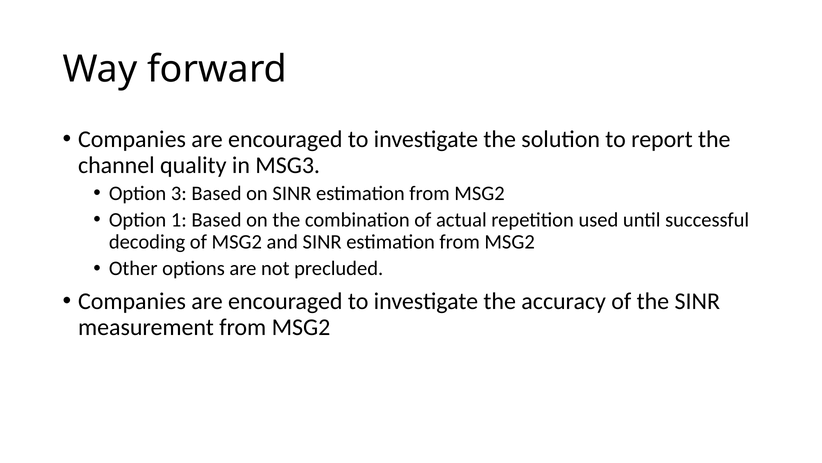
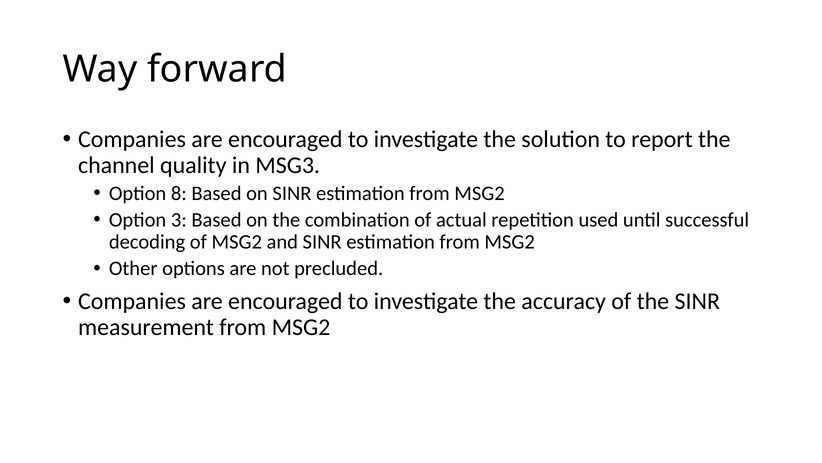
3: 3 -> 8 (179, 193)
1: 1 -> 3 (179, 220)
